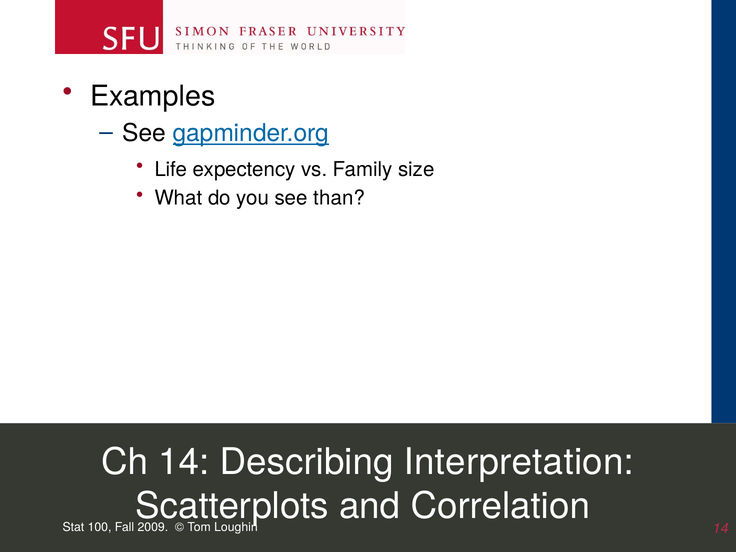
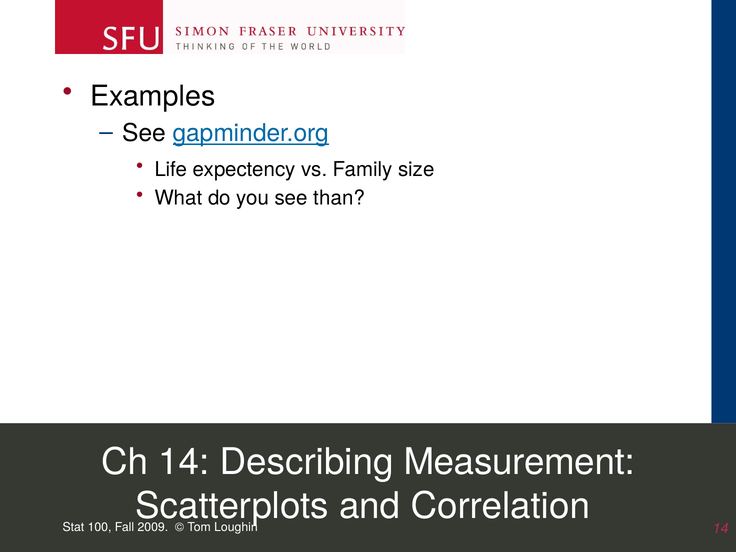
Interpretation: Interpretation -> Measurement (519, 462)
